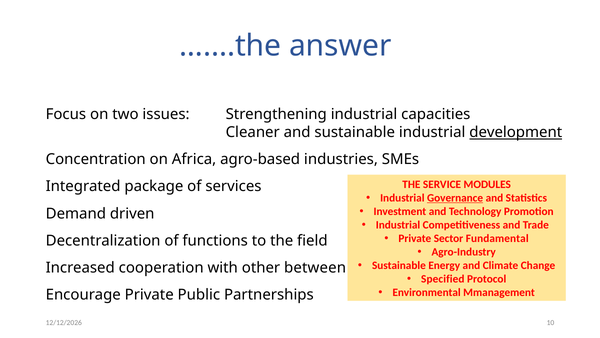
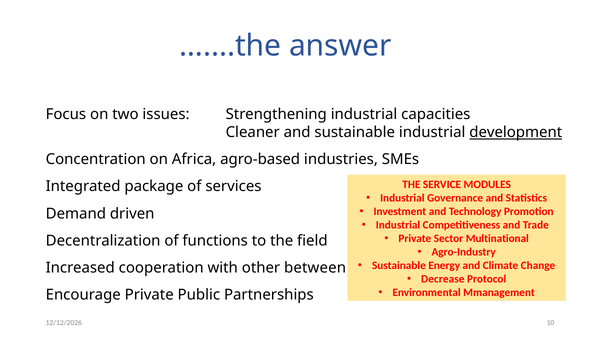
Governance underline: present -> none (455, 198)
Fundamental: Fundamental -> Multinational (497, 238)
Specified: Specified -> Decrease (443, 279)
